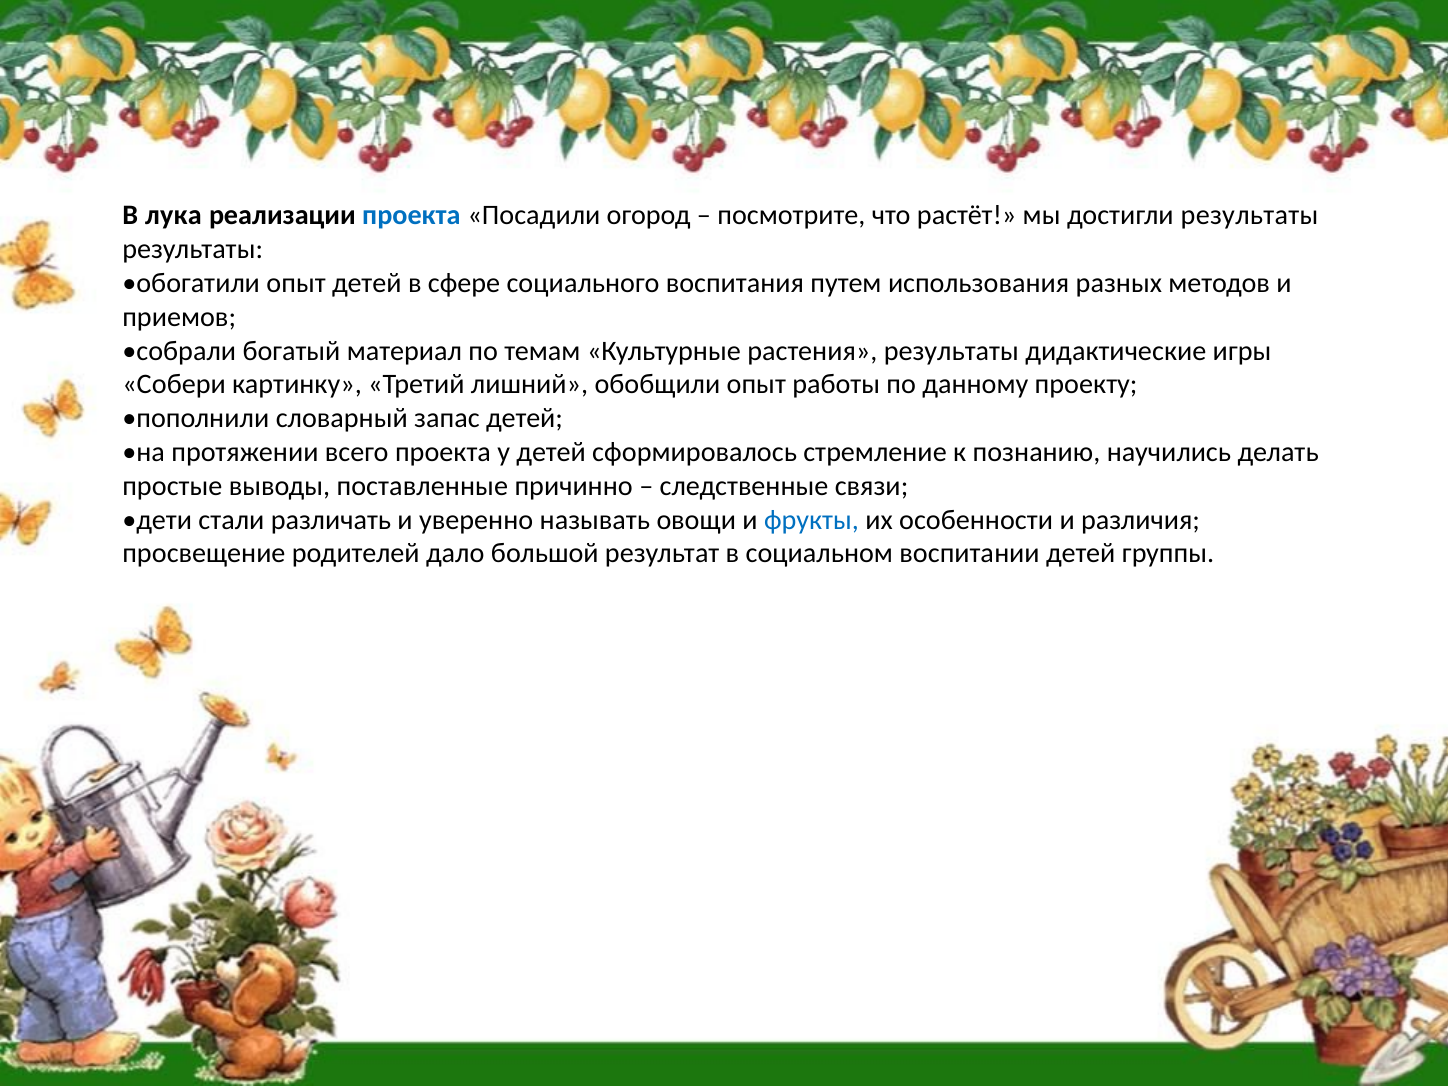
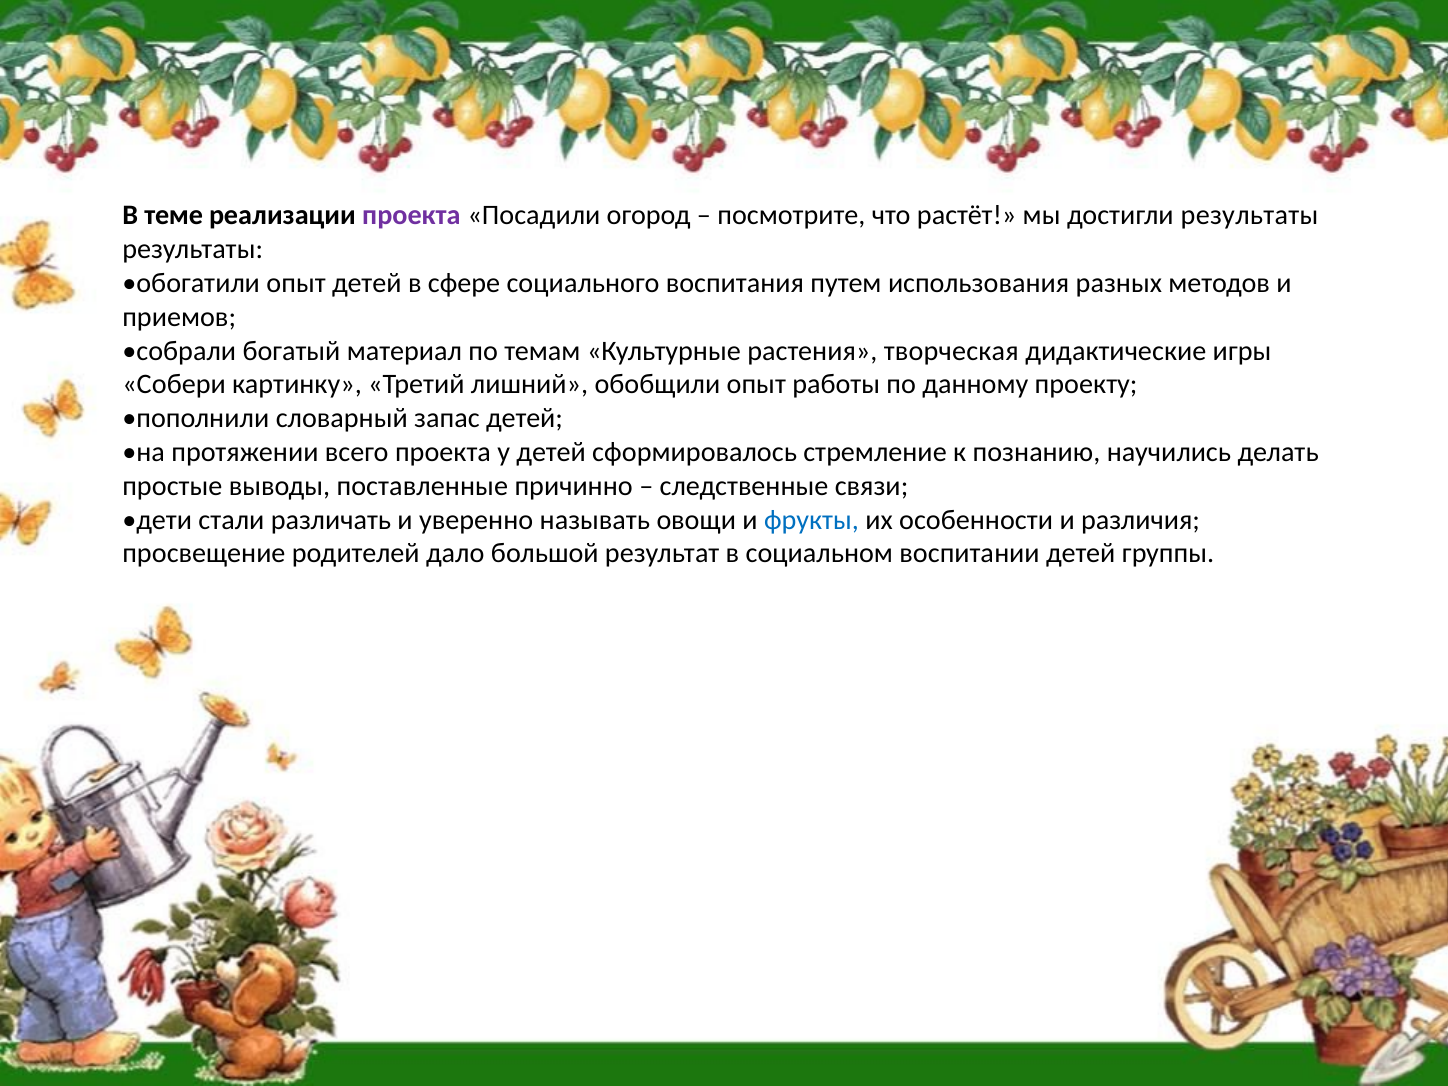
лука: лука -> теме (174, 215)
проекта colour: blue -> purple (411, 215)
растения результаты: результаты -> творческая (951, 351)
